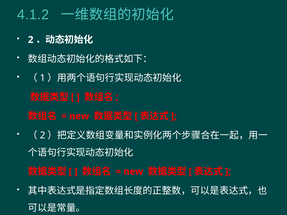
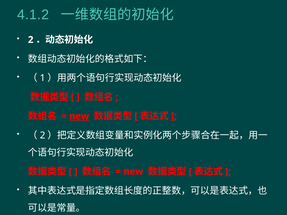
new underline: none -> present (79, 116)
